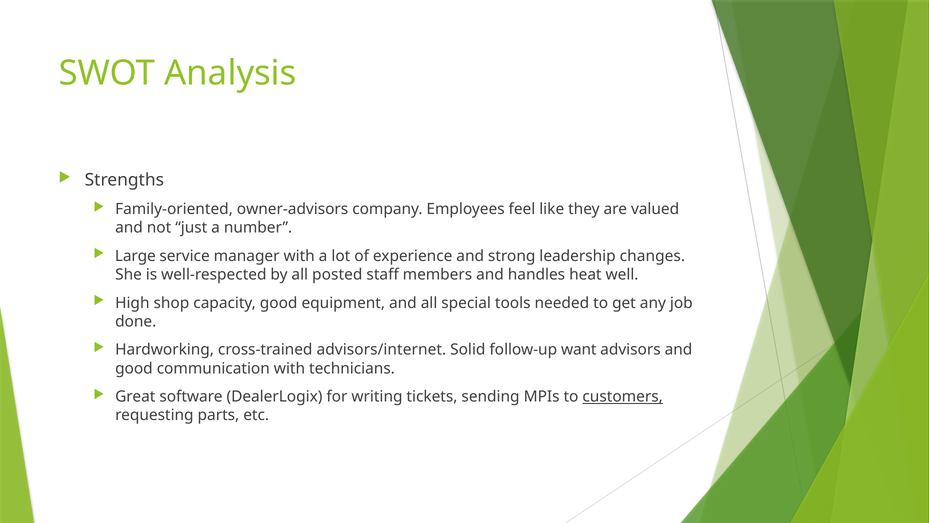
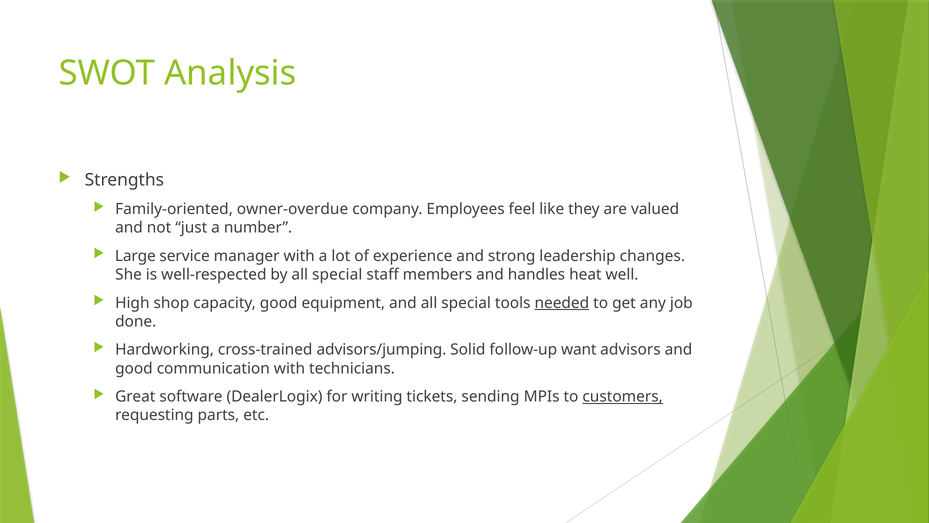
owner-advisors: owner-advisors -> owner-overdue (293, 209)
by all posted: posted -> special (337, 274)
needed underline: none -> present (562, 303)
advisors/internet: advisors/internet -> advisors/jumping (381, 350)
